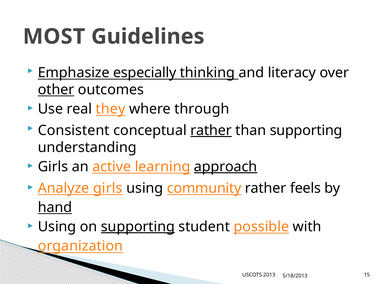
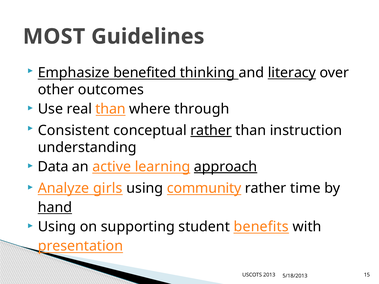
especially: especially -> benefited (145, 73)
literacy underline: none -> present (292, 73)
other underline: present -> none (56, 90)
real they: they -> than (111, 109)
than supporting: supporting -> instruction (306, 131)
Girls: Girls -> Data (53, 167)
feels: feels -> time (305, 188)
supporting underline: present -> none (138, 227)
possible: possible -> benefits (261, 227)
organization: organization -> presentation (80, 246)
